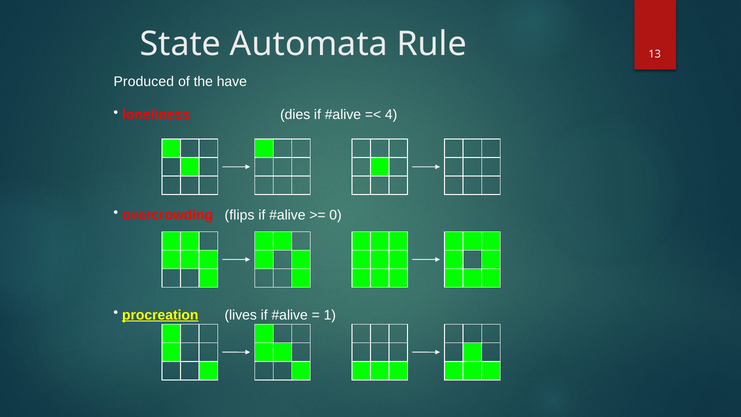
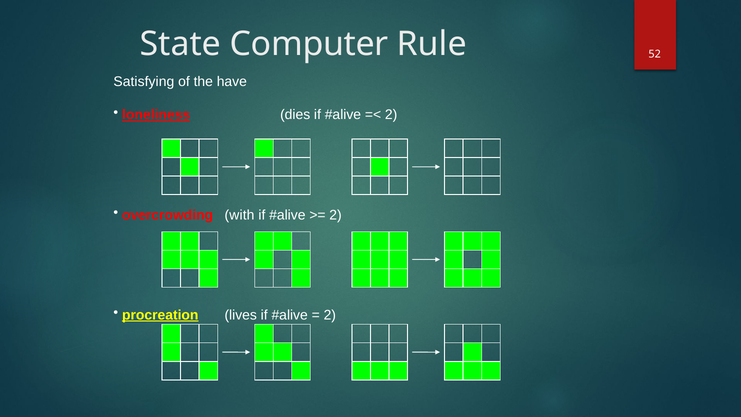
Automata: Automata -> Computer (309, 44)
13: 13 -> 52 (655, 54)
Produced: Produced -> Satisfying (144, 81)
loneliness underline: none -> present (156, 115)
4: 4 -> 2 (391, 115)
flips: flips -> with (240, 215)
0: 0 -> 2 (336, 215)
1: 1 -> 2 (330, 315)
